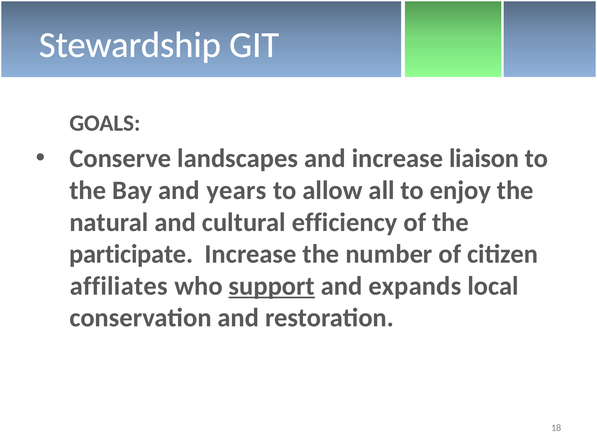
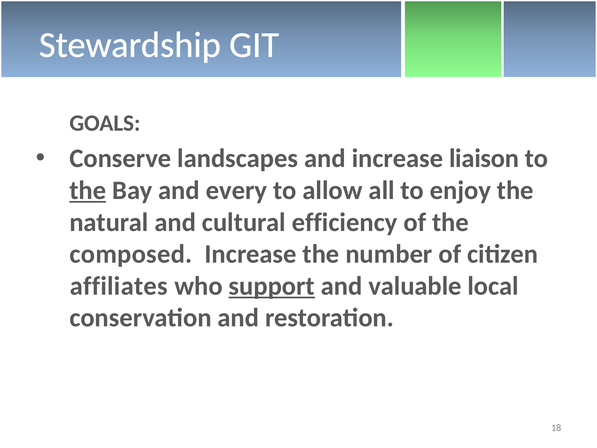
the underline: none -> present (88, 190)
years: years -> every (236, 190)
participate: participate -> composed (131, 254)
expands: expands -> valuable (415, 286)
